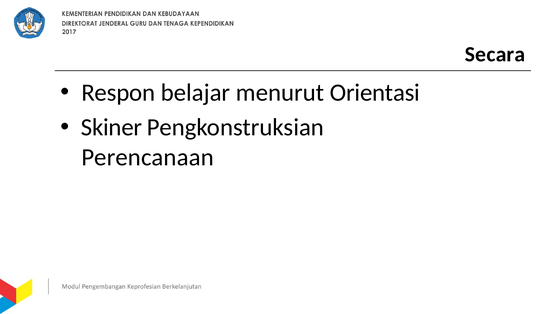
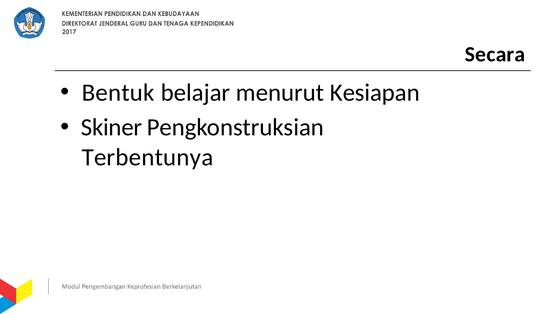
Respon: Respon -> Bentuk (118, 93)
Orientasi: Orientasi -> Kesiapan (375, 93)
Perencanaan: Perencanaan -> Terbentunya (147, 157)
